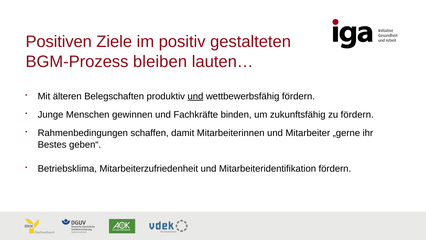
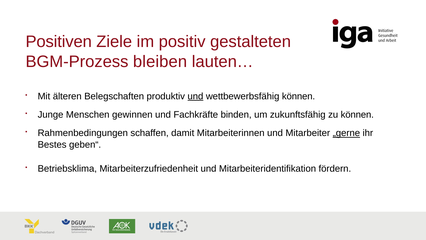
wettbewerbsfähig fördern: fördern -> können (299, 96)
zu fördern: fördern -> können (357, 115)
„gerne underline: none -> present (346, 133)
